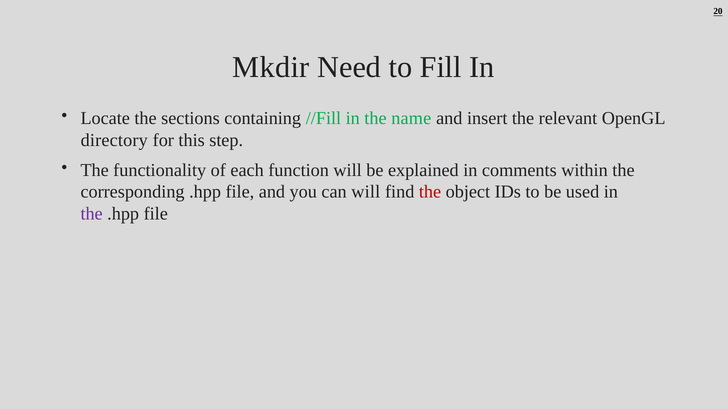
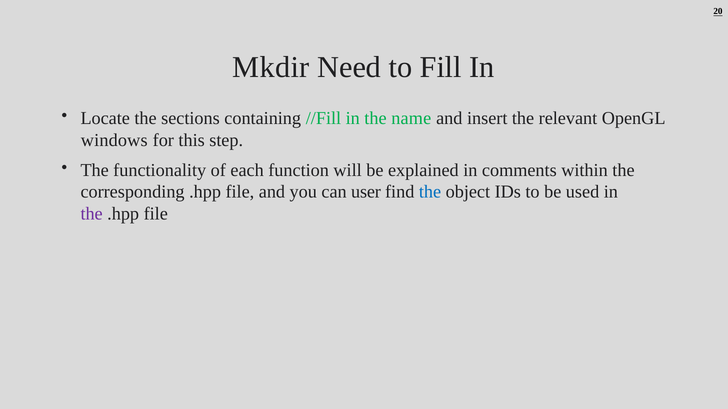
directory: directory -> windows (114, 140)
can will: will -> user (366, 192)
the colour: red -> blue (430, 192)
